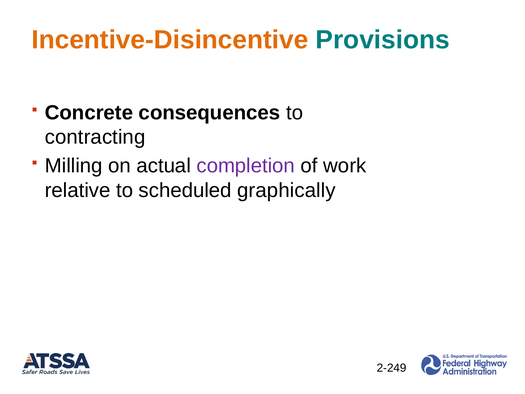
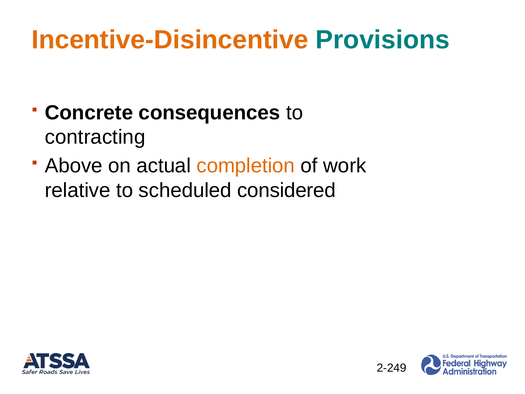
Milling: Milling -> Above (74, 166)
completion colour: purple -> orange (246, 166)
graphically: graphically -> considered (287, 190)
